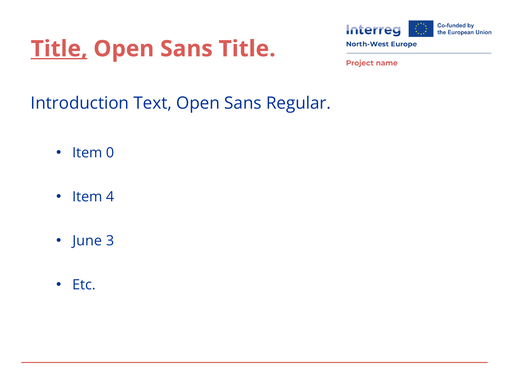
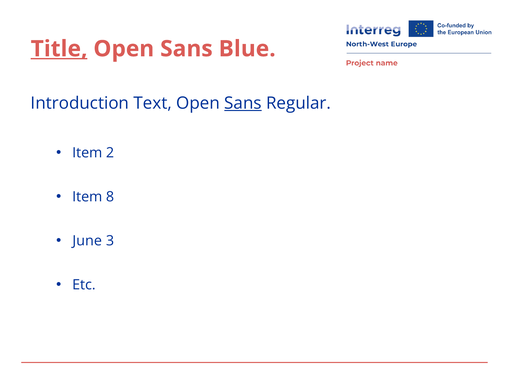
Sans Title: Title -> Blue (247, 49)
Sans underline: none -> present (243, 103)
0: 0 -> 2 (110, 153)
4: 4 -> 8 (110, 197)
